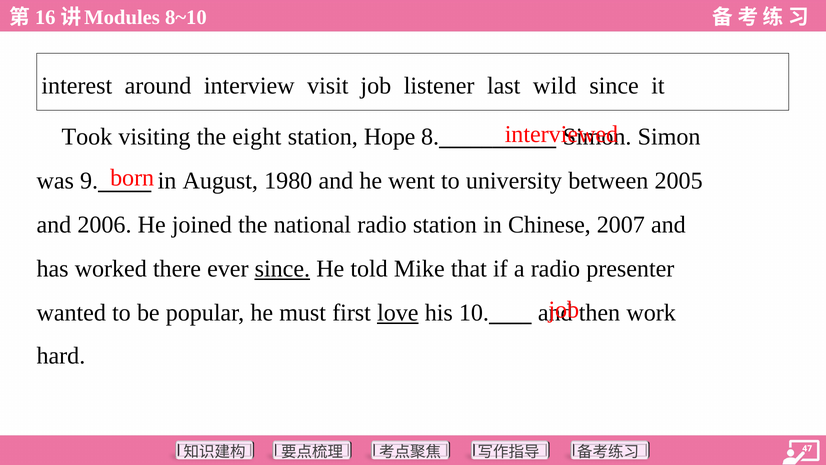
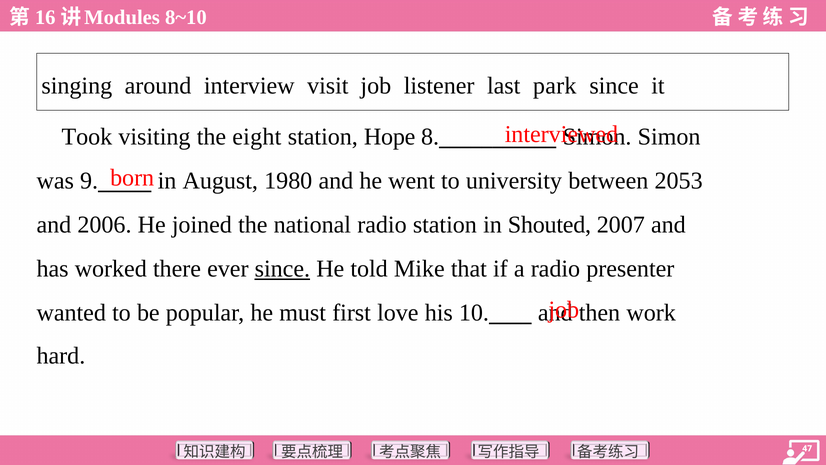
interest: interest -> singing (77, 86)
wild: wild -> park (555, 86)
2005: 2005 -> 2053 (679, 181)
Chinese: Chinese -> Shouted (549, 225)
love underline: present -> none (398, 312)
